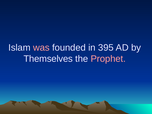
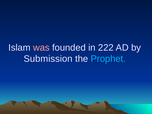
395: 395 -> 222 (106, 48)
Themselves: Themselves -> Submission (48, 59)
Prophet colour: pink -> light blue (108, 59)
